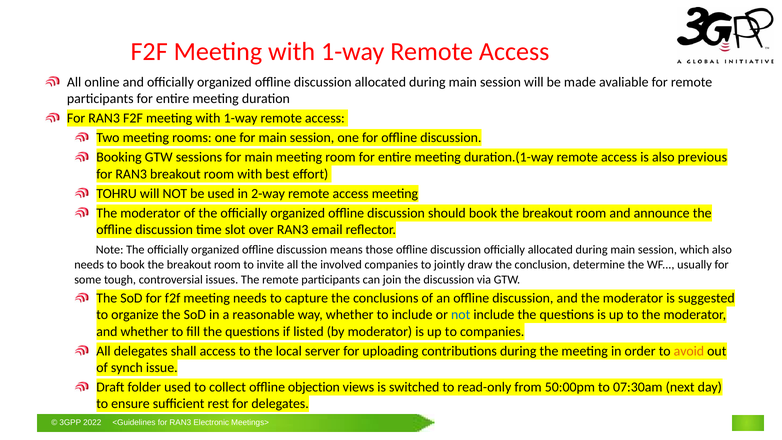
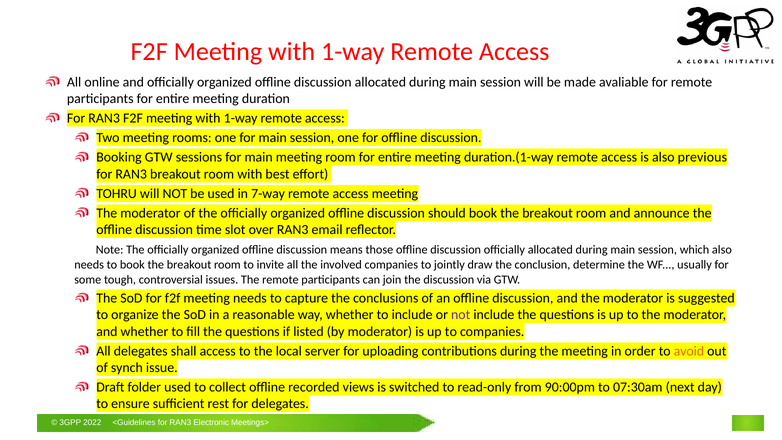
2-way: 2-way -> 7-way (268, 193)
not colour: blue -> purple (461, 315)
objection: objection -> recorded (314, 387)
50:00pm: 50:00pm -> 90:00pm (570, 387)
